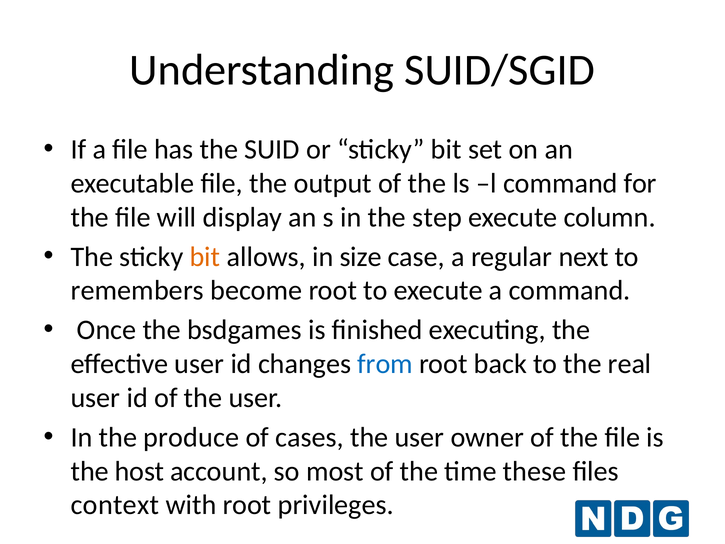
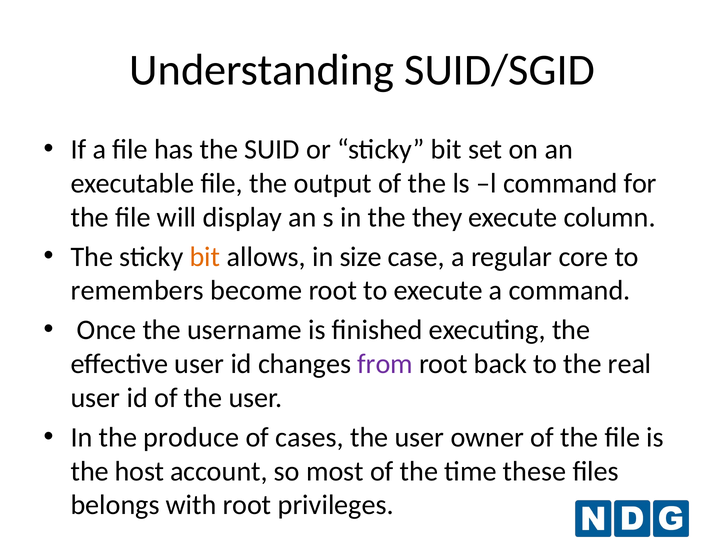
step: step -> they (437, 217)
next: next -> core (584, 257)
bsdgames: bsdgames -> username (244, 330)
from colour: blue -> purple (385, 364)
context: context -> belongs (115, 505)
